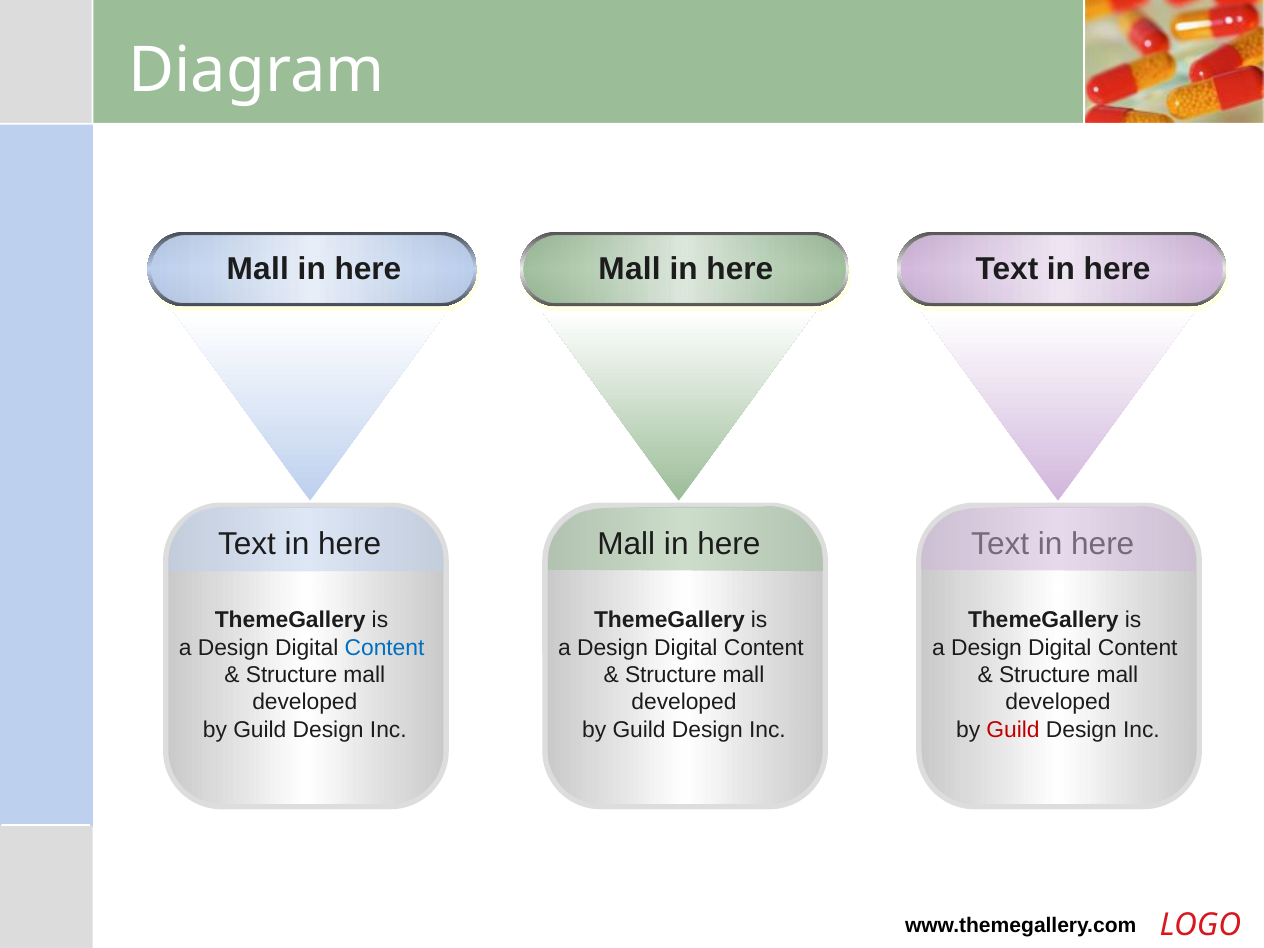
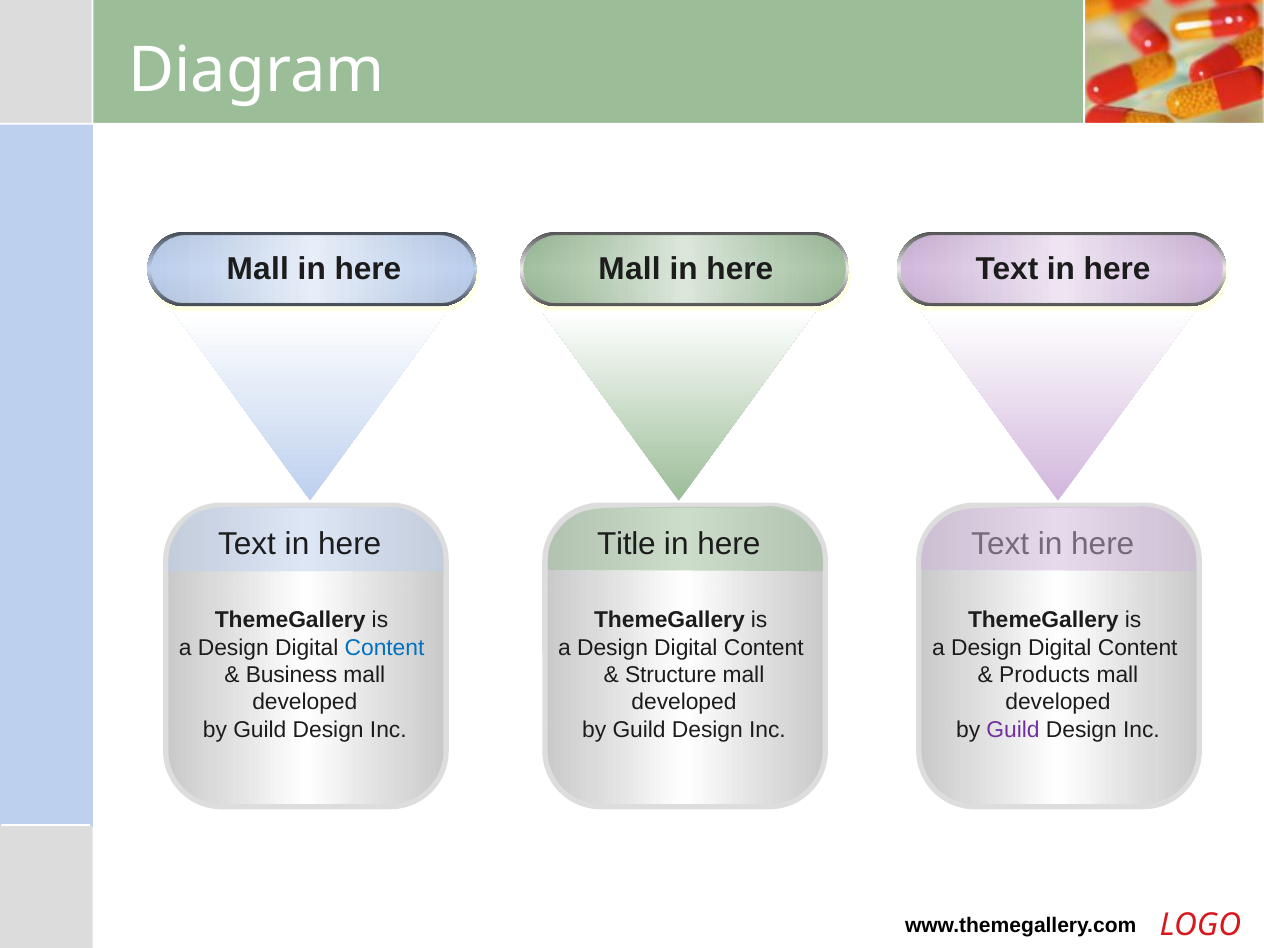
Mall: Mall -> Title (626, 544)
Structure: Structure -> Business (292, 675)
Structure: Structure -> Products (1045, 675)
Guild colour: red -> purple (1013, 730)
